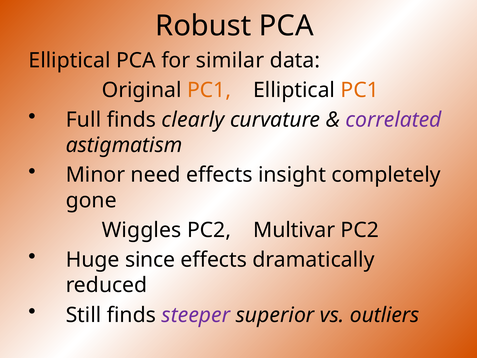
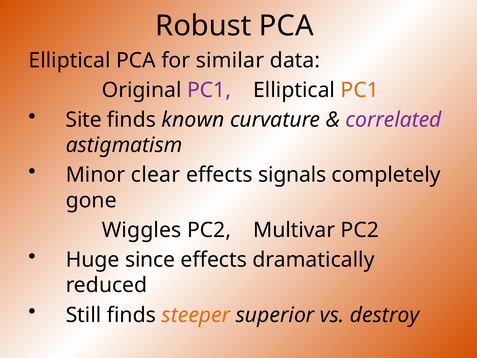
PC1 colour: orange -> purple (209, 90)
Full: Full -> Site (84, 120)
clearly: clearly -> known (193, 120)
need: need -> clear (156, 175)
insight: insight -> signals (292, 175)
steeper colour: purple -> orange (196, 315)
outliers: outliers -> destroy (385, 315)
